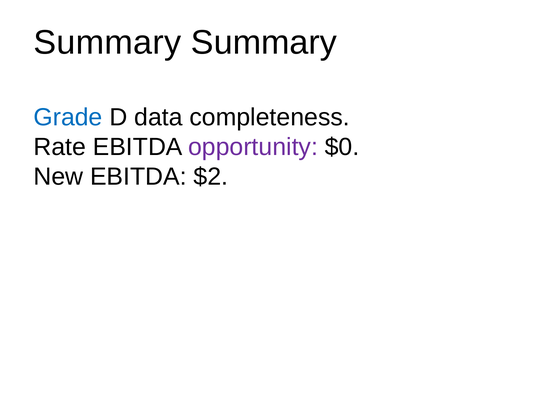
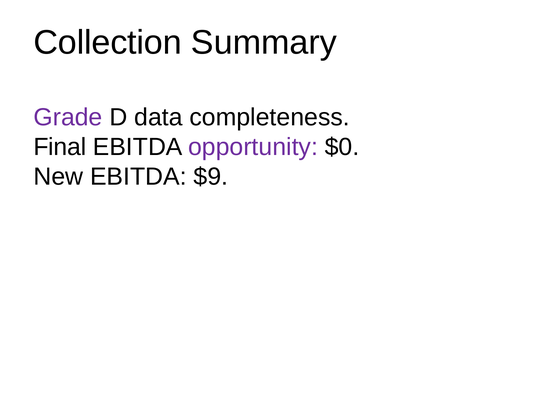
Summary: Summary -> Collection (108, 42)
Grade colour: blue -> purple (68, 117)
Rate: Rate -> Final (60, 147)
$2: $2 -> $9 (211, 177)
